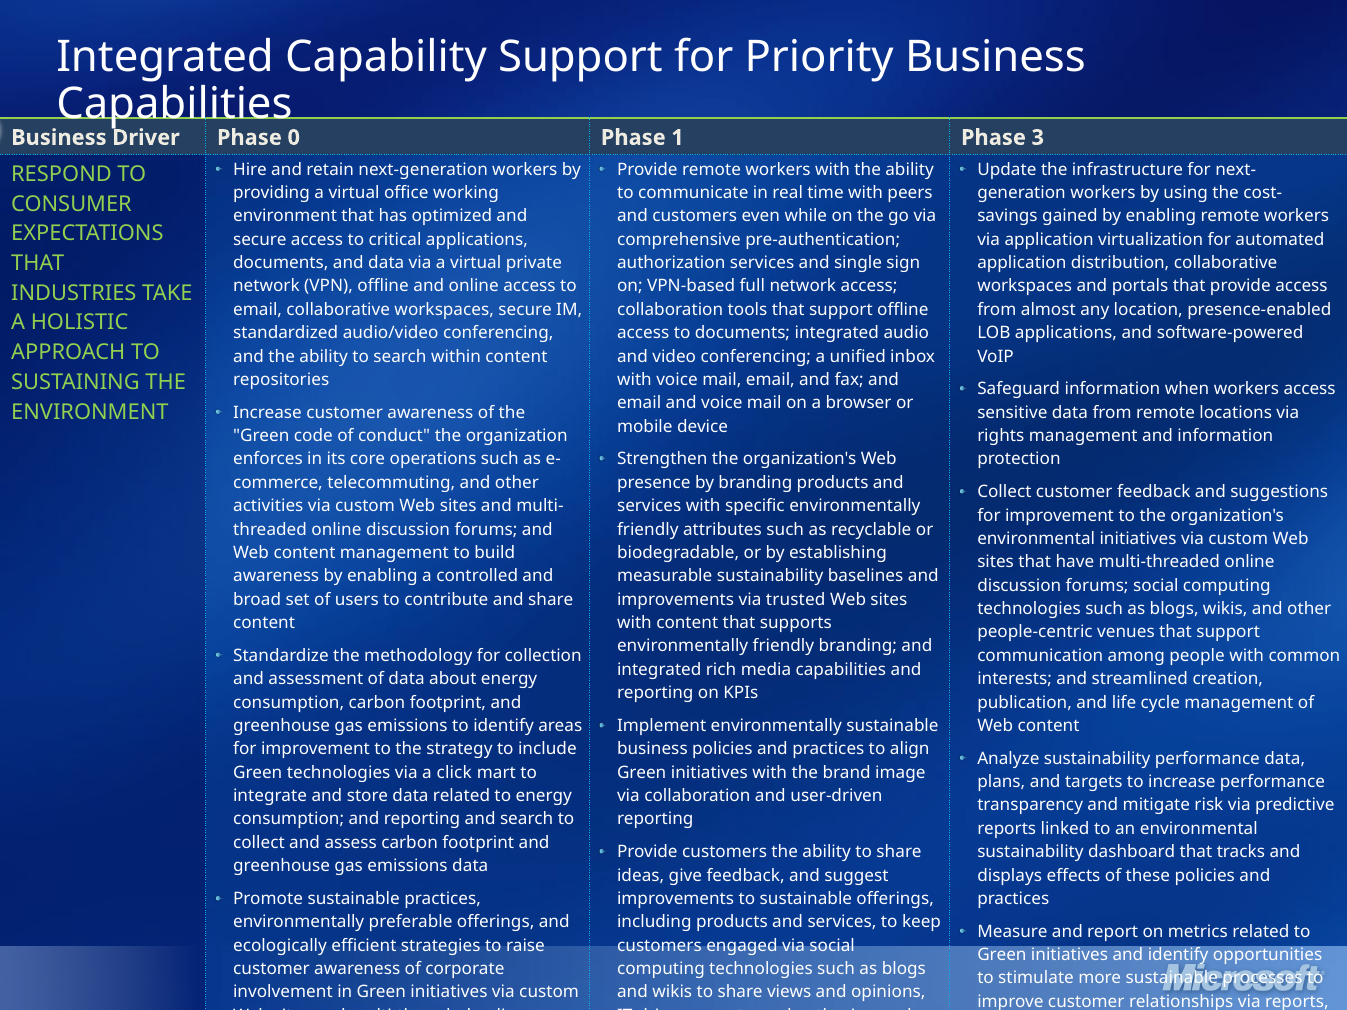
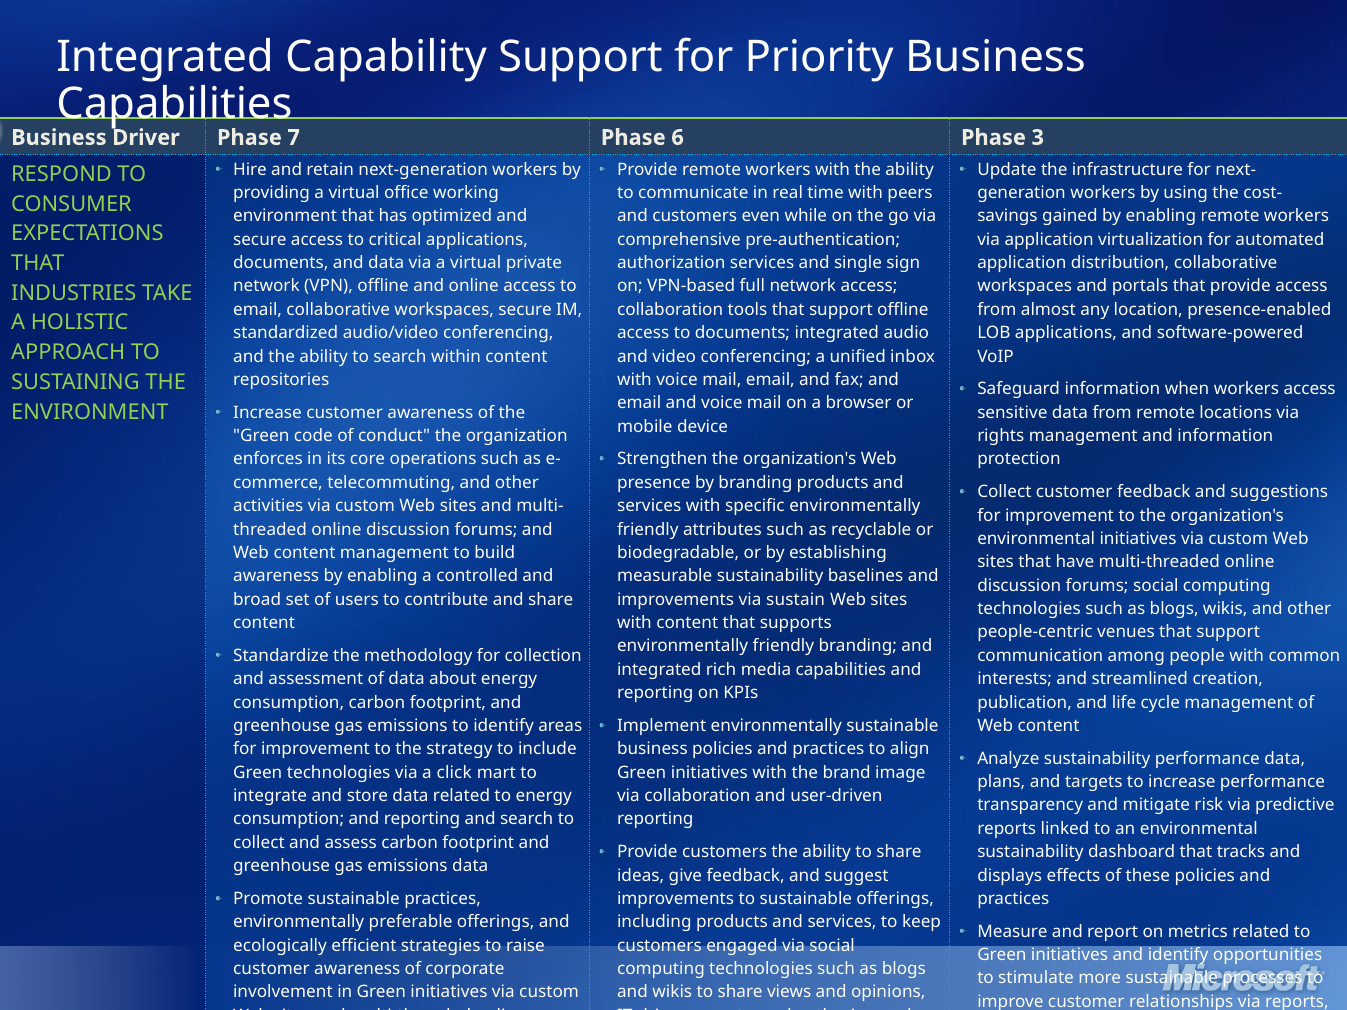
0: 0 -> 7 (294, 138)
1: 1 -> 6 (678, 138)
trusted: trusted -> sustain (796, 600)
